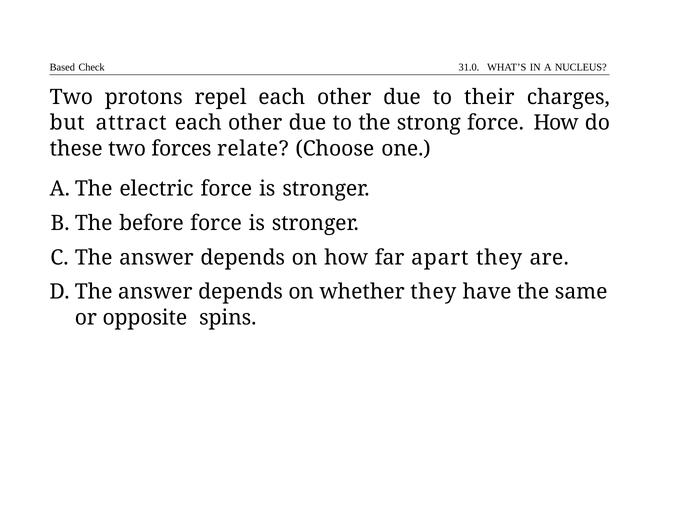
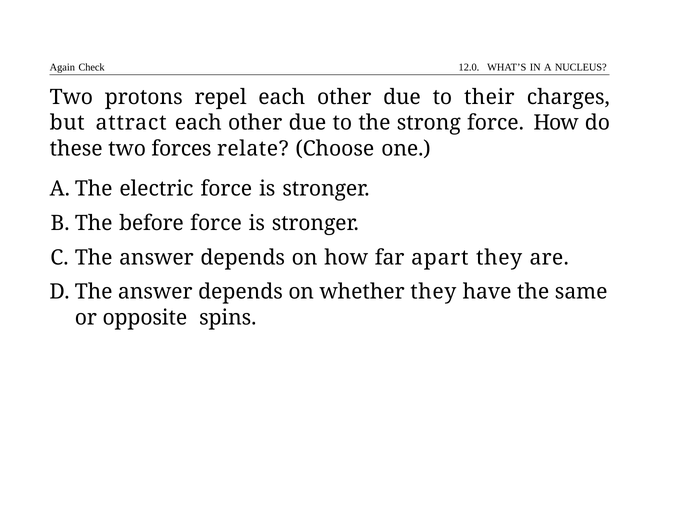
Based: Based -> Again (62, 67)
31.0: 31.0 -> 12.0 (469, 67)
